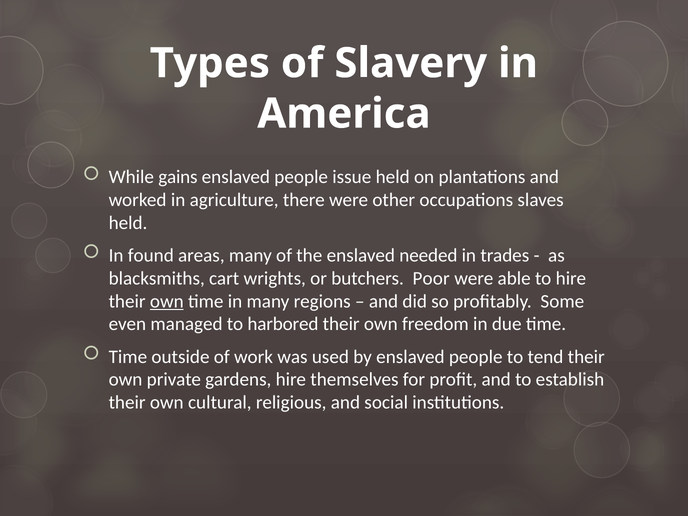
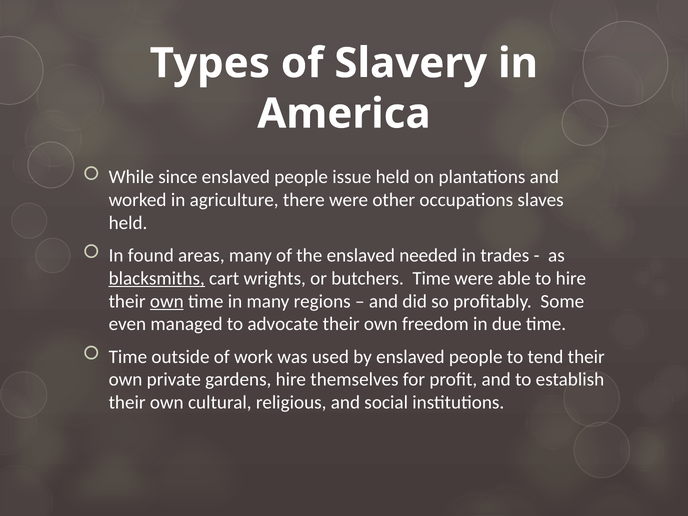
gains: gains -> since (178, 177)
blacksmiths underline: none -> present (157, 278)
butchers Poor: Poor -> Time (431, 278)
harbored: harbored -> advocate (283, 324)
